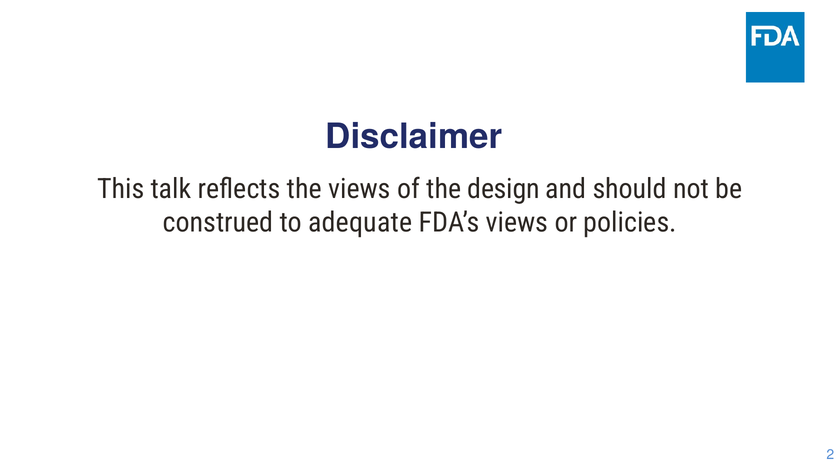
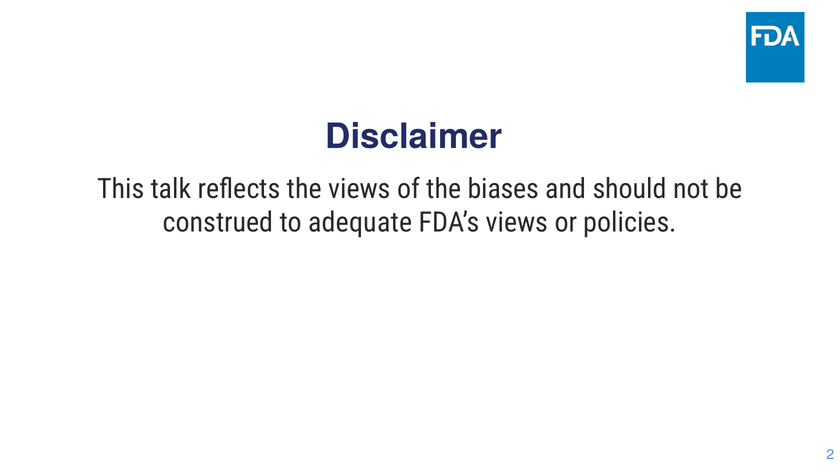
design: design -> biases (503, 189)
